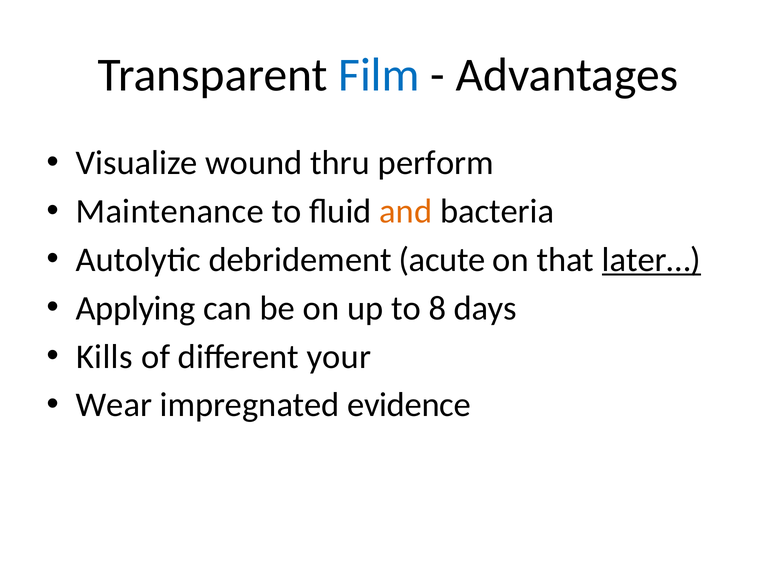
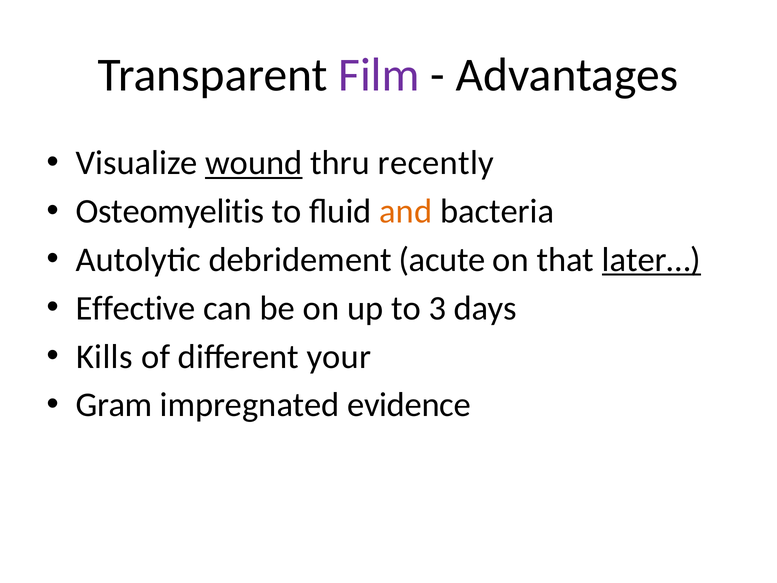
Film colour: blue -> purple (379, 75)
wound underline: none -> present (254, 163)
perform: perform -> recently (436, 163)
Maintenance: Maintenance -> Osteomyelitis (170, 211)
Applying: Applying -> Effective (136, 308)
8: 8 -> 3 (437, 308)
Wear: Wear -> Gram (114, 405)
